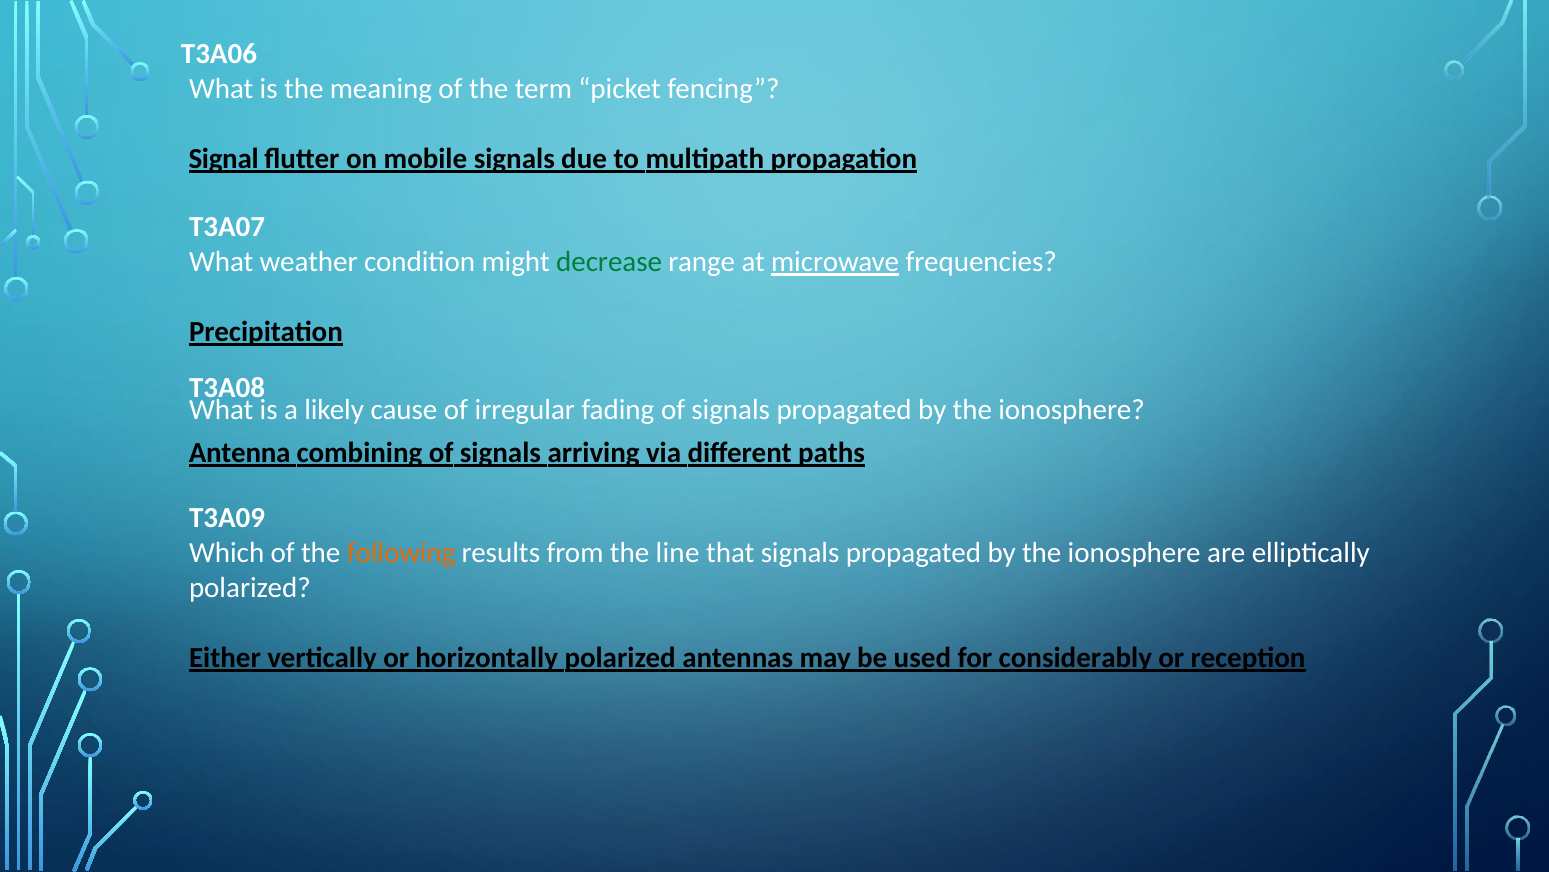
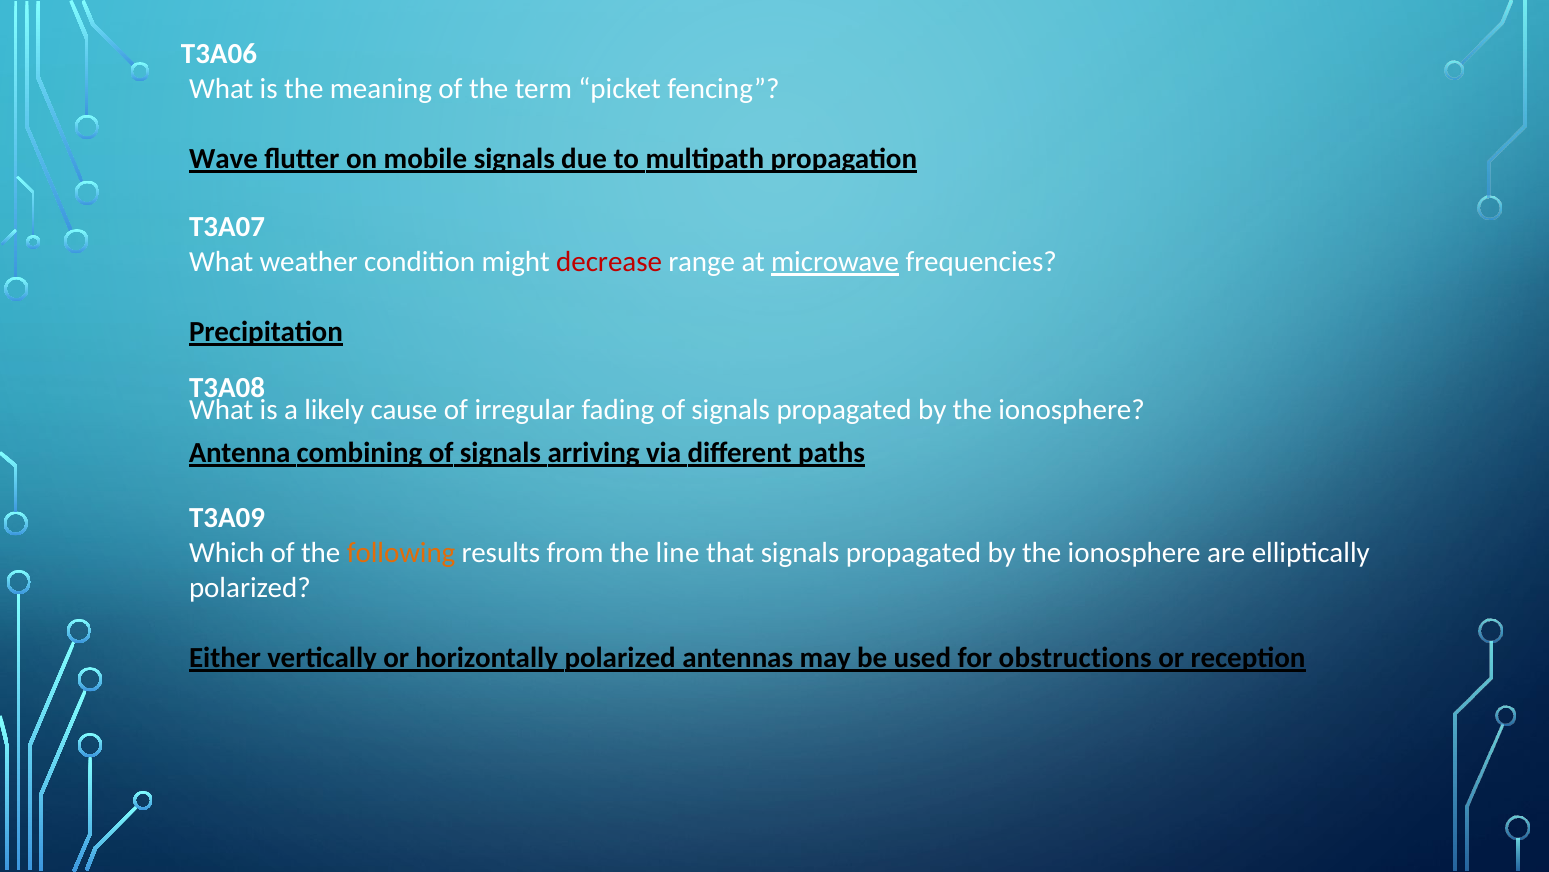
Signal: Signal -> Wave (223, 159)
decrease colour: green -> red (609, 262)
considerably: considerably -> obstructions (1075, 657)
